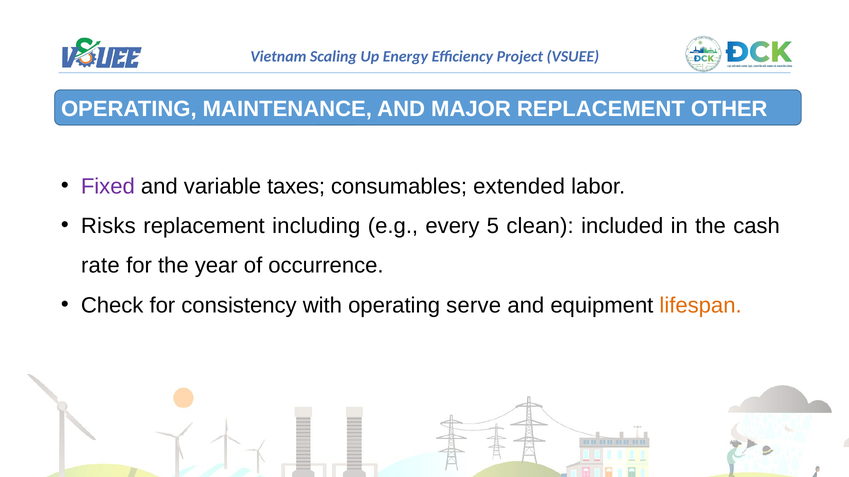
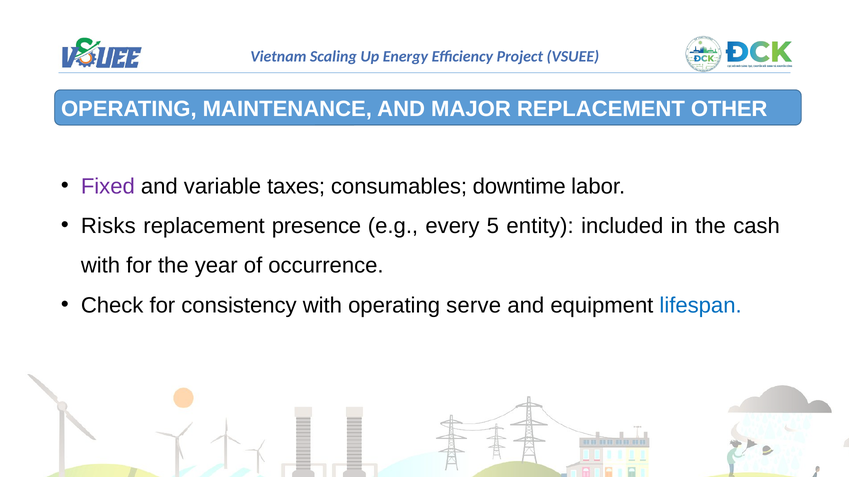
extended: extended -> downtime (519, 186)
including: including -> presence (316, 226)
clean: clean -> entity (540, 226)
rate: rate -> with (101, 266)
lifespan colour: orange -> blue (701, 306)
